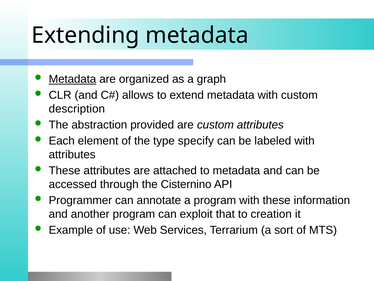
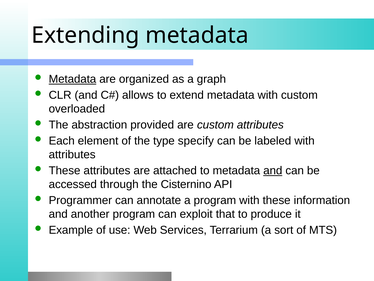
description: description -> overloaded (77, 109)
and underline: none -> present (273, 170)
creation: creation -> produce (271, 214)
